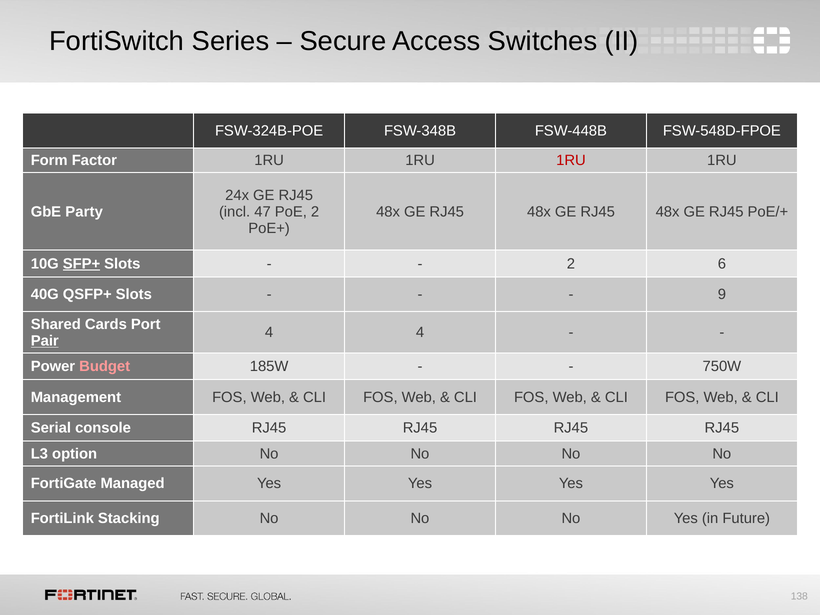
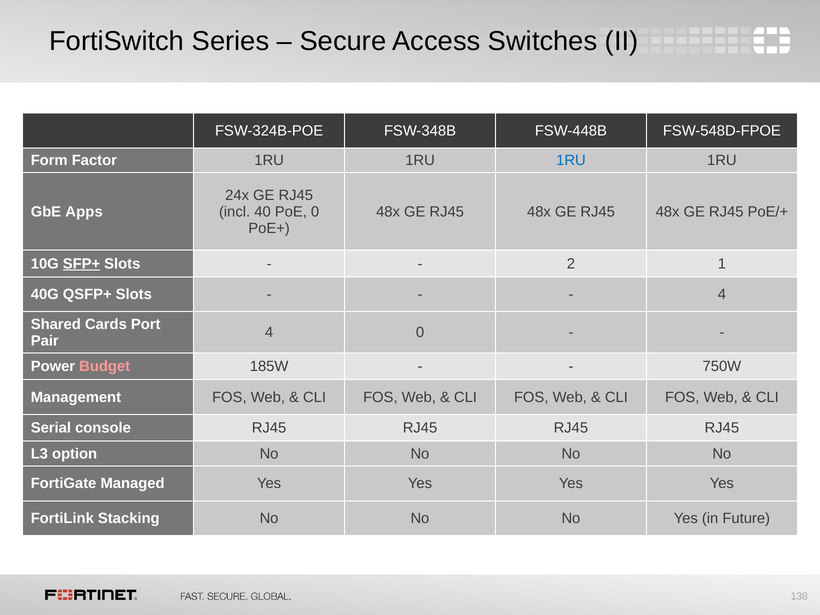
1RU colour: red -> blue (571, 161)
Party: Party -> Apps (84, 212)
47: 47 -> 40 (263, 212)
PoE 2: 2 -> 0 (315, 212)
6: 6 -> 1 (722, 264)
9: 9 -> 4 (722, 295)
4 4: 4 -> 0 (420, 333)
Pair underline: present -> none (45, 341)
